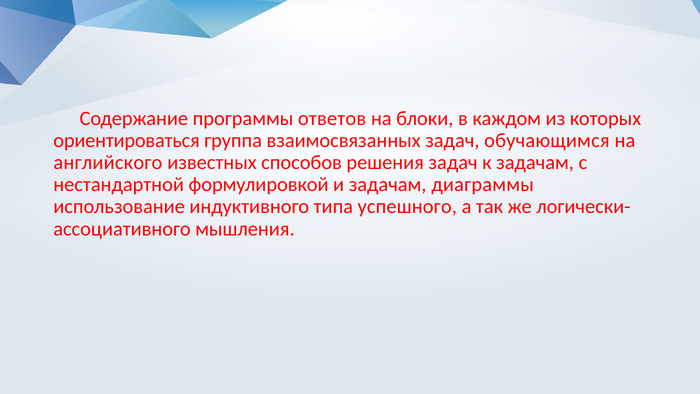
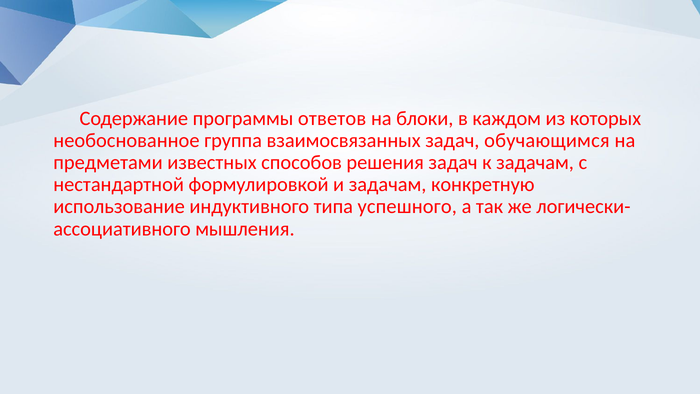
ориентироваться: ориентироваться -> необоснованное (126, 140)
английского: английского -> предметами (108, 162)
диаграммы: диаграммы -> конкретную (483, 185)
